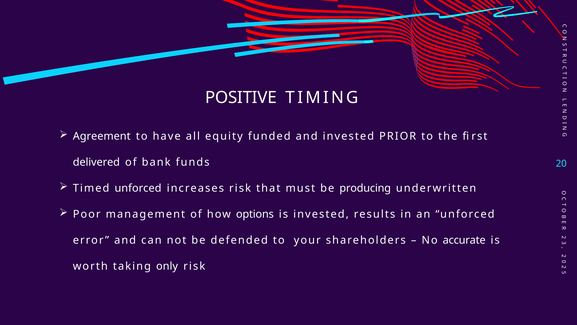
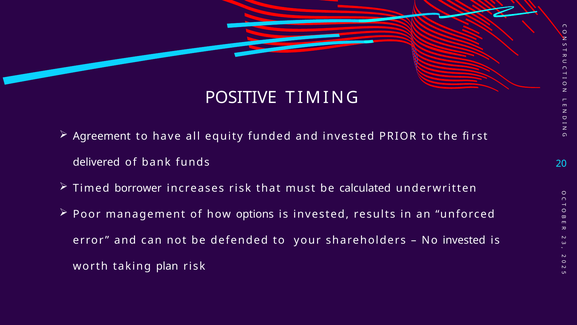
Timed unforced: unforced -> borrower (138, 188)
producing: producing -> calculated (365, 188)
No accurate: accurate -> invested (464, 240)
only: only -> plan (167, 266)
